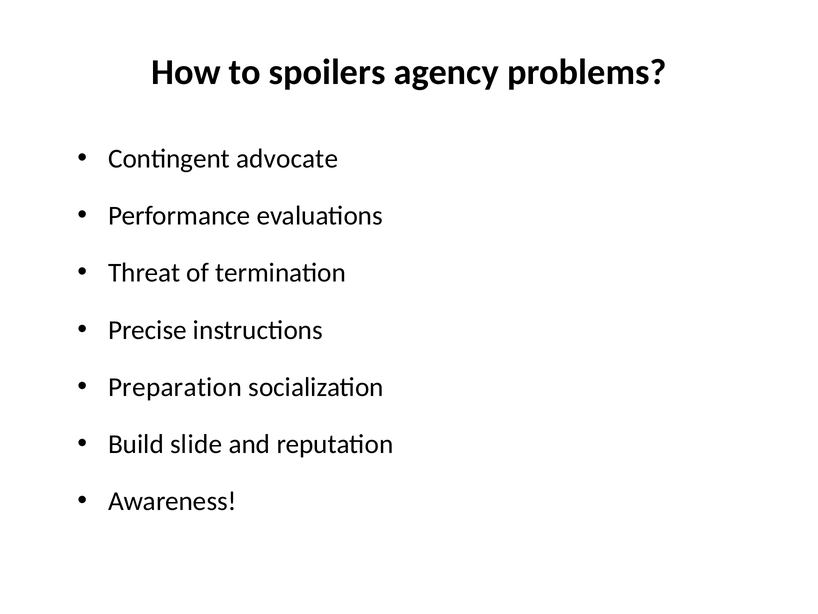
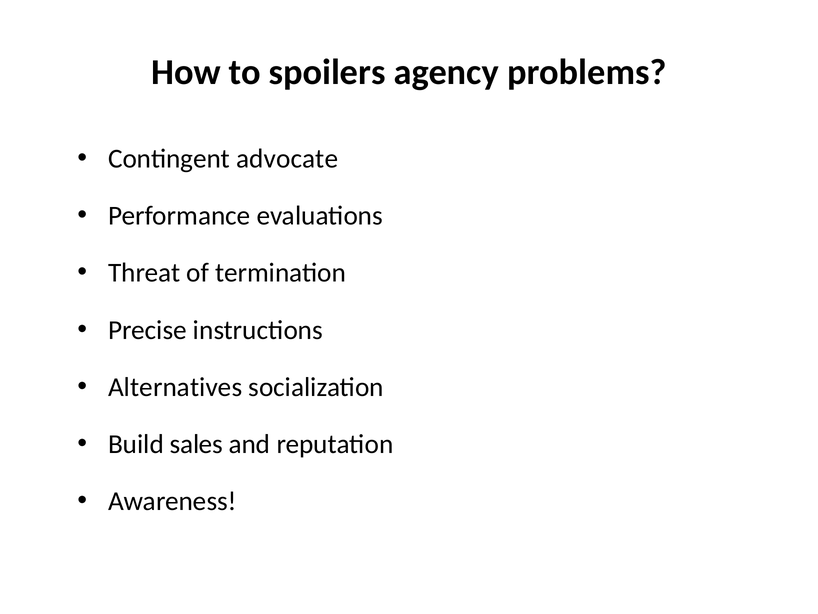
Preparation: Preparation -> Alternatives (175, 387)
slide: slide -> sales (196, 444)
